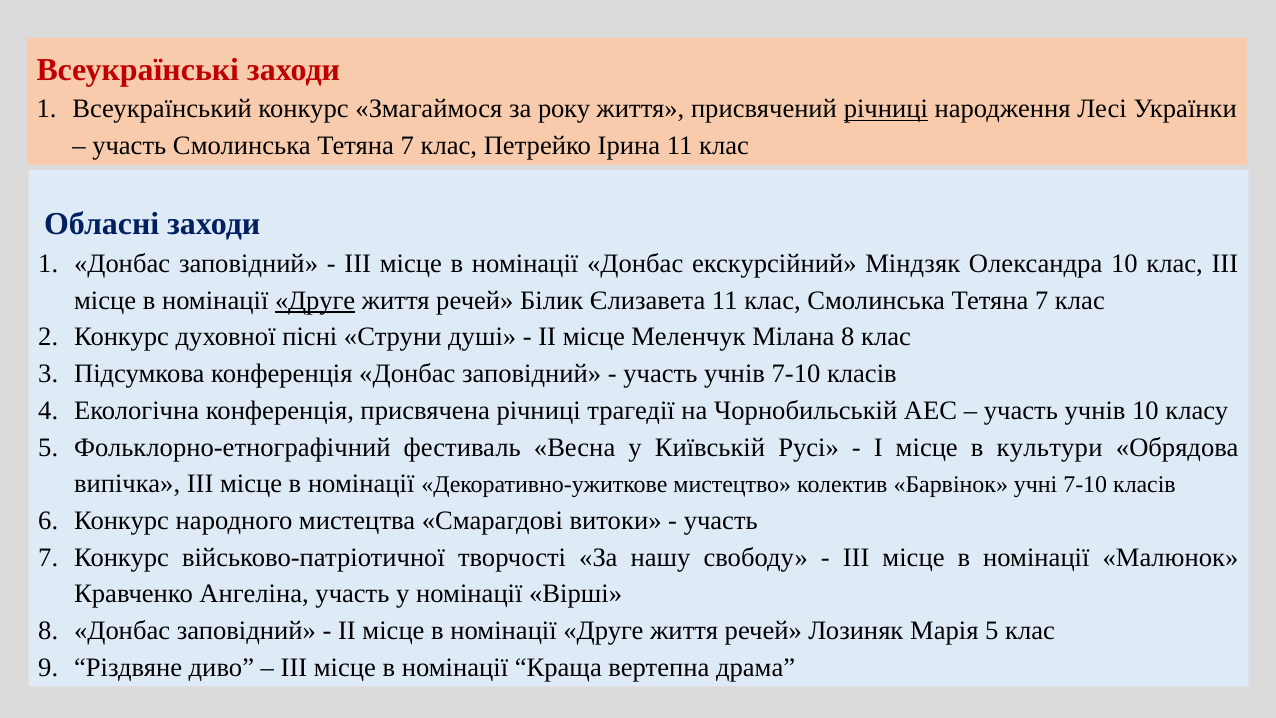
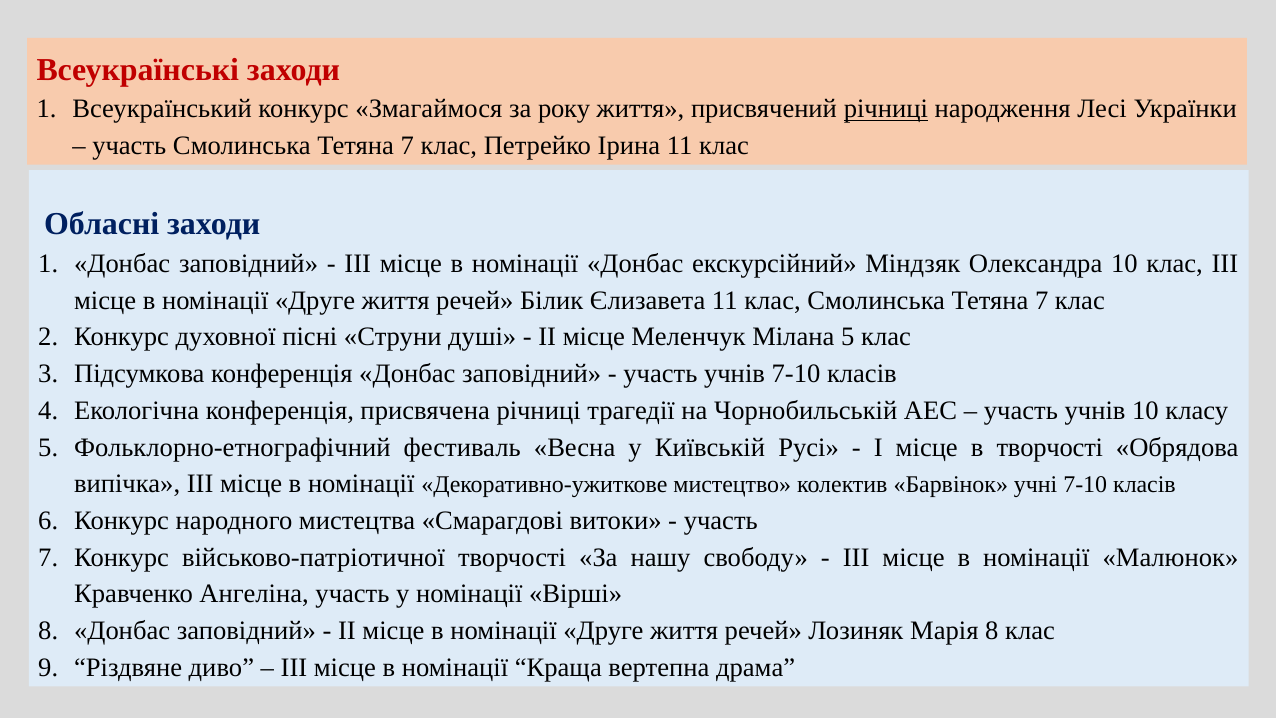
Друге underline: present -> none (315, 300)
Мілана 8: 8 -> 5 (848, 337)
в культури: культури -> творчості (1050, 447)
Марія 5: 5 -> 8 (992, 631)
